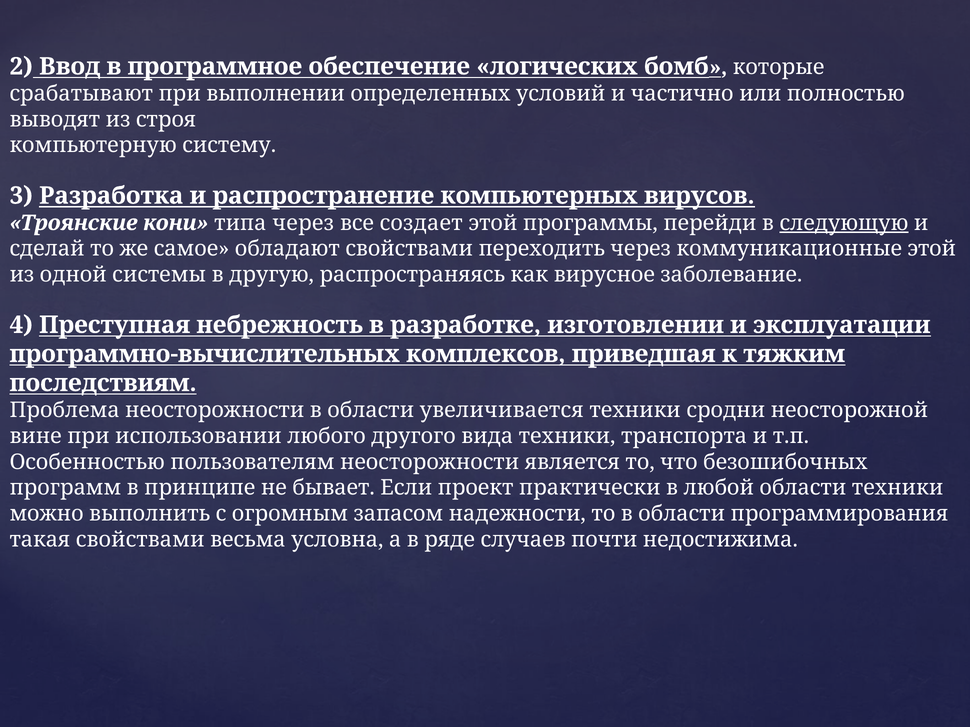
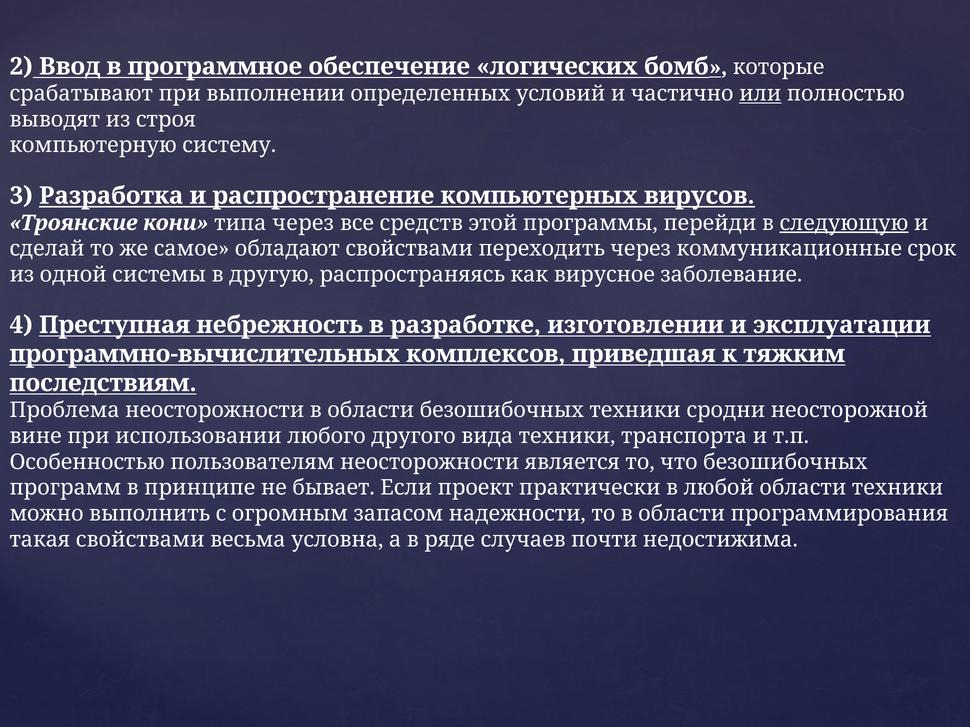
или underline: none -> present (760, 94)
создает: создает -> средств (421, 223)
коммуникационные этой: этой -> срок (932, 249)
области увеличивается: увеличивается -> безошибочных (502, 411)
